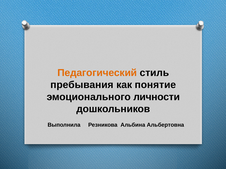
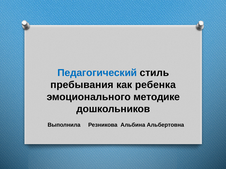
Педагогический colour: orange -> blue (97, 73)
понятие: понятие -> ребенка (155, 85)
личности: личности -> методике (157, 97)
